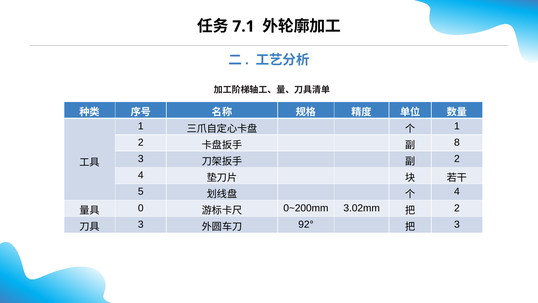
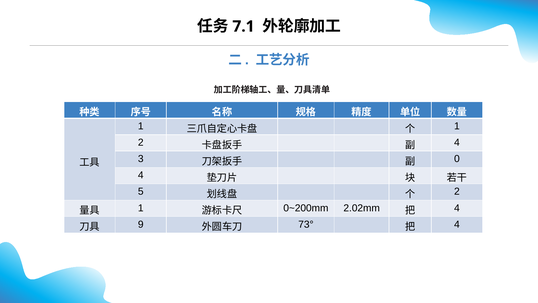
8: 8 -> 4 (457, 142)
2: 2 -> 0 (457, 159)
4: 4 -> 2 (457, 191)
0: 0 -> 1 (141, 208)
3.02mm: 3.02mm -> 2.02mm (362, 208)
2: 2 -> 4 (457, 208)
3: 3 -> 9 (141, 224)
92°: 92° -> 73° (306, 224)
3: 3 -> 4 (457, 224)
